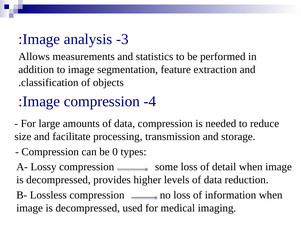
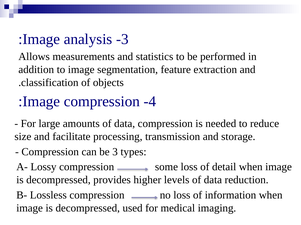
be 0: 0 -> 3 (115, 152)
